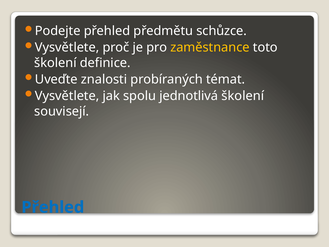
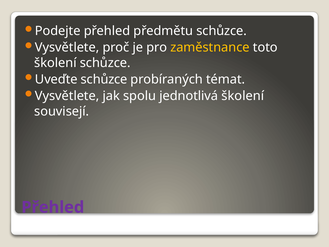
školení definice: definice -> schůzce (105, 63)
Uveďte znalosti: znalosti -> schůzce (104, 79)
Přehled colour: blue -> purple (53, 207)
